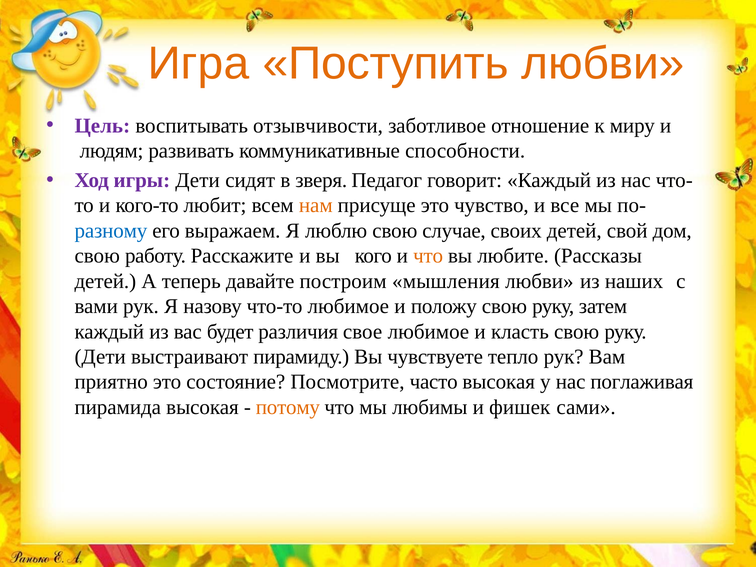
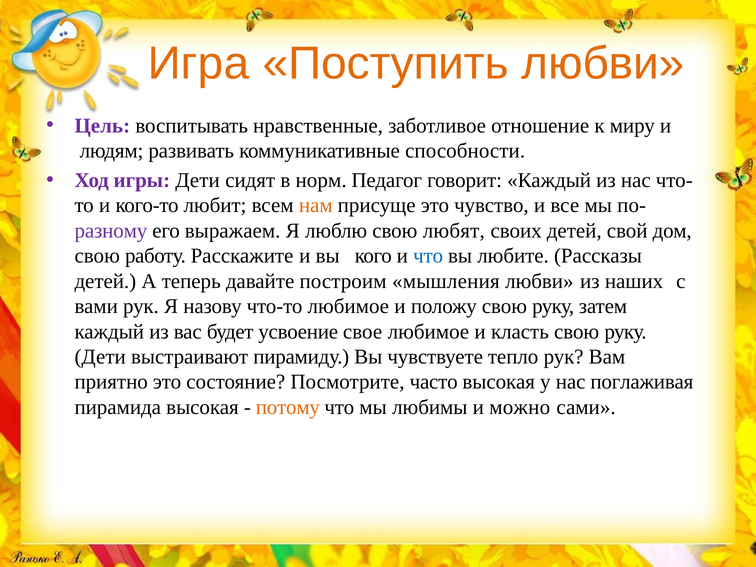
отзывчивости: отзывчивости -> нравственные (318, 126)
зверя: зверя -> норм (321, 180)
разному colour: blue -> purple (111, 231)
случае: случае -> любят (454, 231)
что colour: orange -> blue (428, 256)
различия: различия -> усвоение (298, 332)
фишек: фишек -> можно (520, 407)
